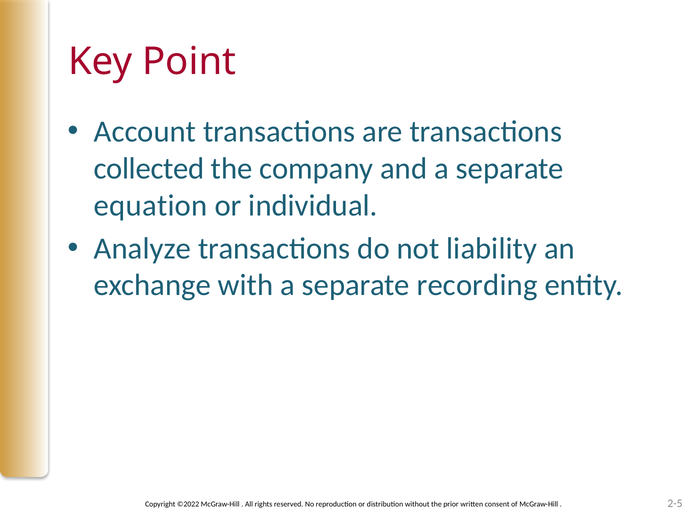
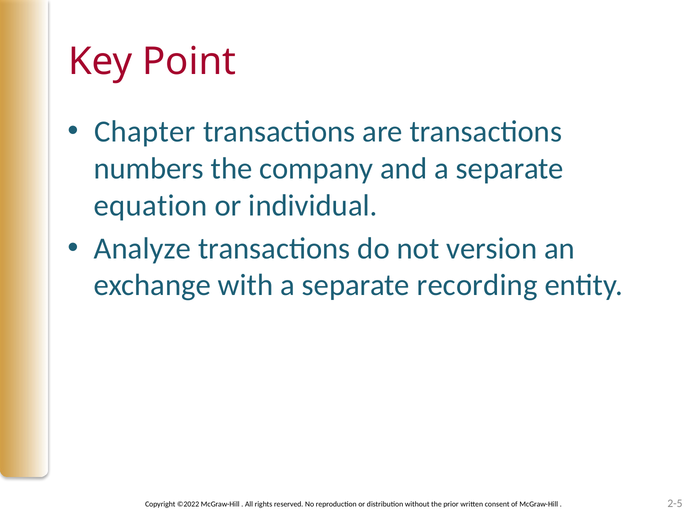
Account: Account -> Chapter (145, 132)
collected: collected -> numbers (149, 169)
liability: liability -> version (492, 249)
